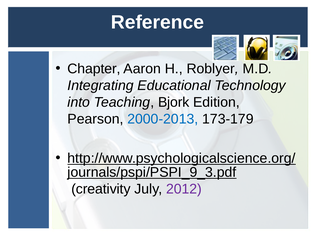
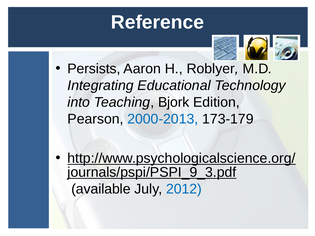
Chapter: Chapter -> Persists (94, 69)
creativity: creativity -> available (101, 189)
2012 colour: purple -> blue (184, 189)
